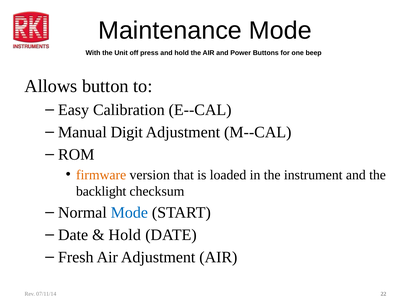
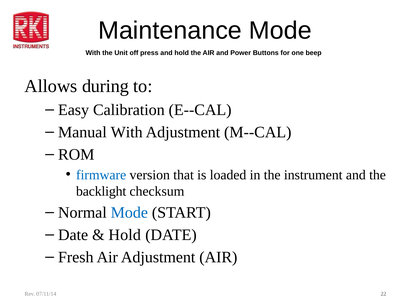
button: button -> during (105, 86)
Manual Digit: Digit -> With (127, 132)
firmware colour: orange -> blue (101, 175)
